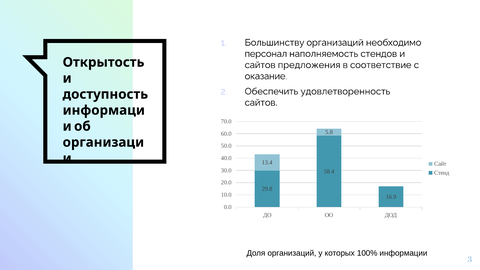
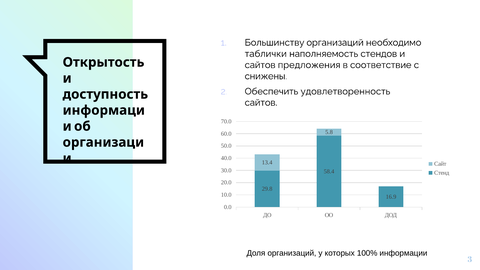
персонал: персонал -> таблички (266, 54)
оказание: оказание -> снижены (266, 76)
